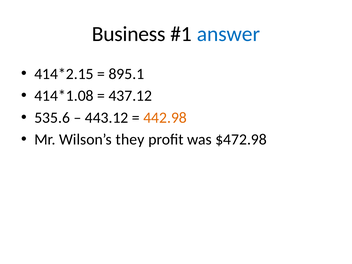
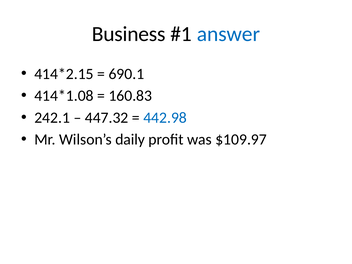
895.1: 895.1 -> 690.1 (126, 74)
437.12: 437.12 -> 160.83 (130, 96)
535.6: 535.6 -> 242.1 (52, 118)
443.12: 443.12 -> 447.32 (107, 118)
442.98 colour: orange -> blue (165, 118)
they: they -> daily (130, 140)
$472.98: $472.98 -> $109.97 (241, 140)
